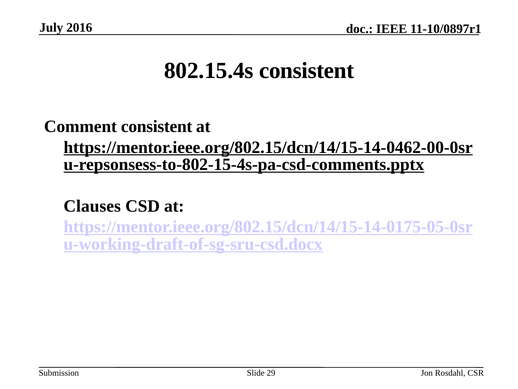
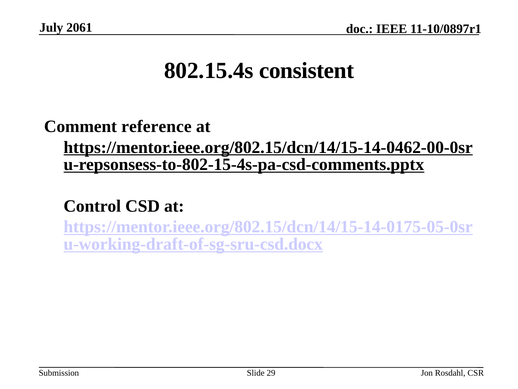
2016: 2016 -> 2061 (79, 27)
Comment consistent: consistent -> reference (156, 126)
Clauses: Clauses -> Control (92, 206)
